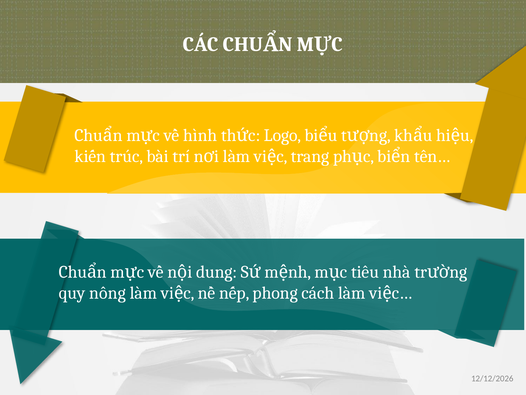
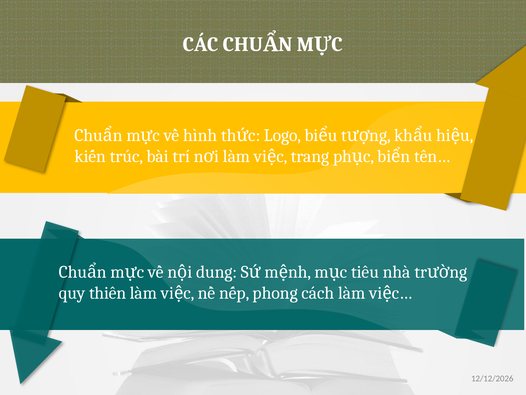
nông: nông -> thiên (108, 293)
